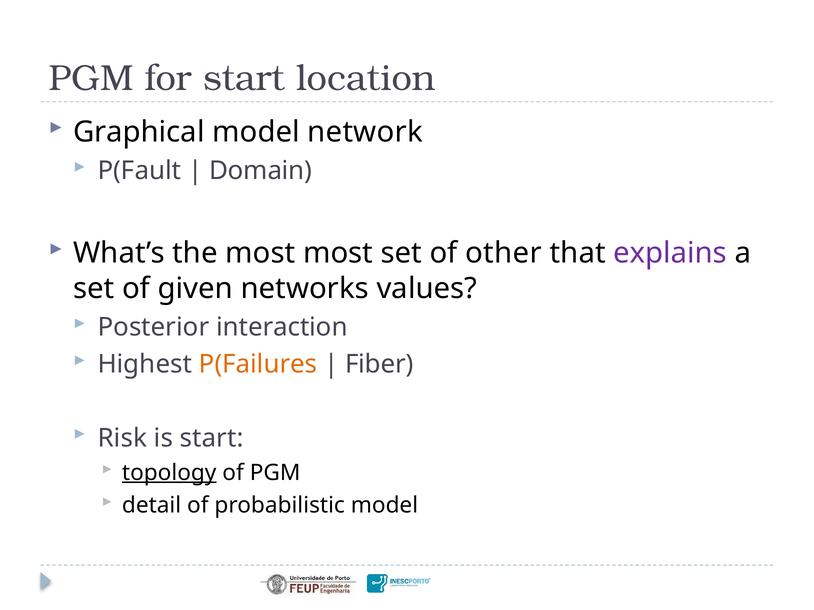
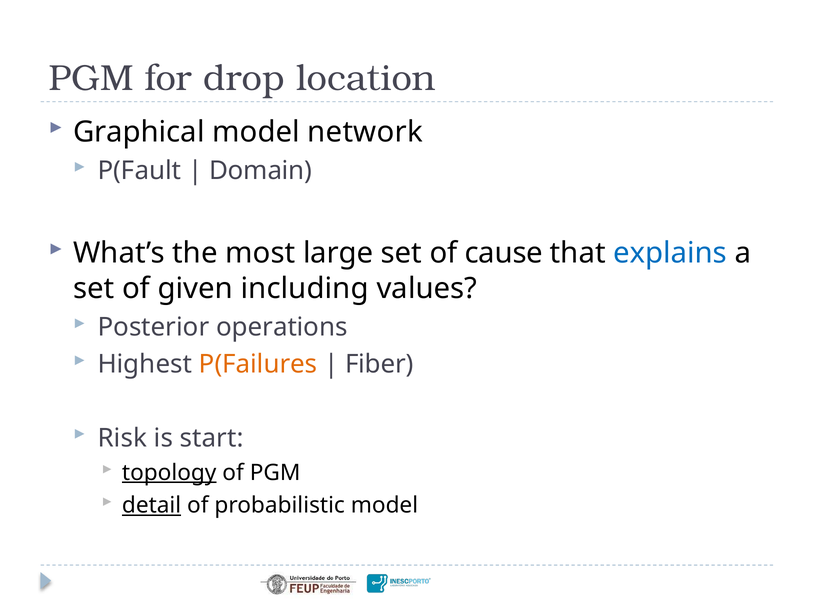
for start: start -> drop (244, 79)
most most: most -> large (338, 254)
other: other -> cause (504, 254)
explains colour: purple -> blue (670, 254)
networks: networks -> including (305, 289)
interaction: interaction -> operations (282, 328)
detail underline: none -> present (152, 506)
